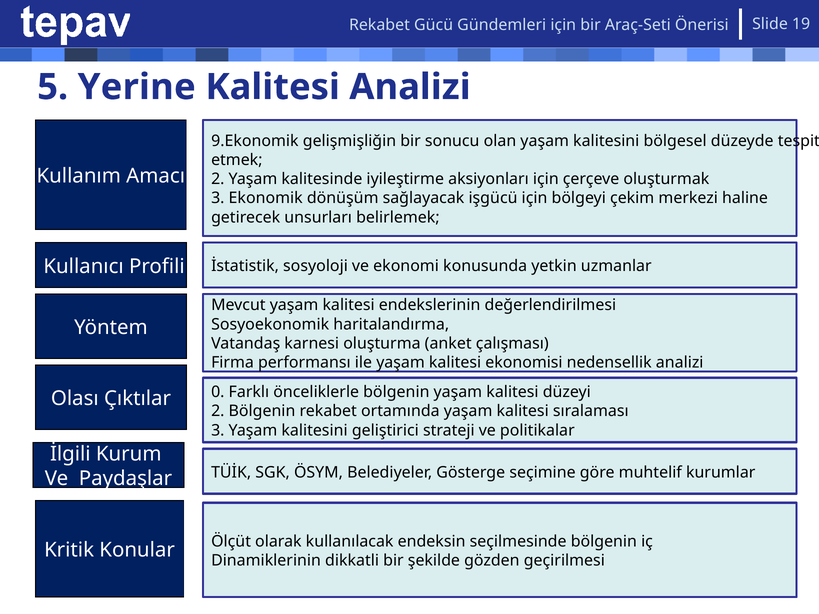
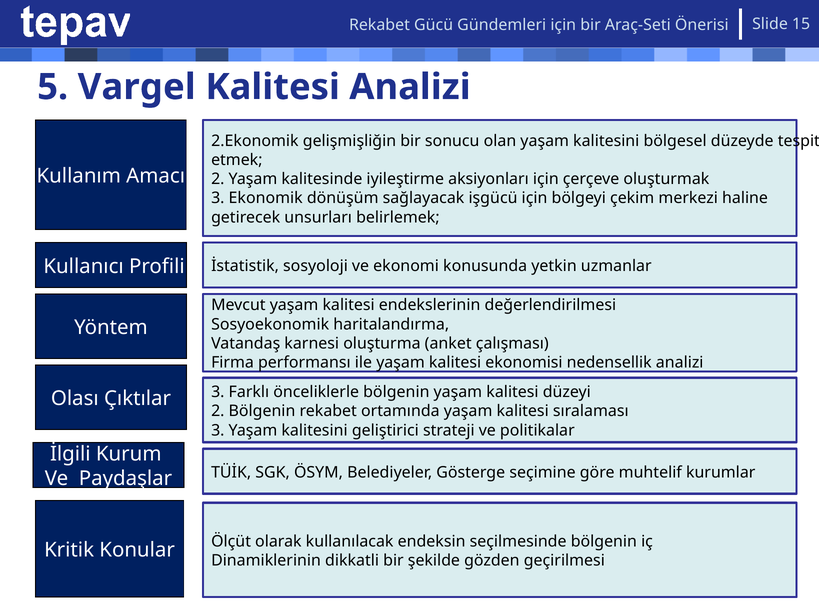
19: 19 -> 15 (801, 24)
Yerine: Yerine -> Vargel (137, 87)
9.Ekonomik: 9.Ekonomik -> 2.Ekonomik (255, 141)
Çıktılar 0: 0 -> 3 (218, 392)
